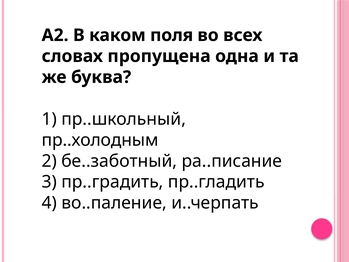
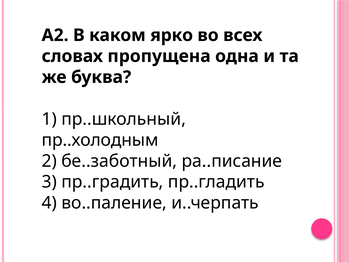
поля: поля -> ярко (172, 35)
